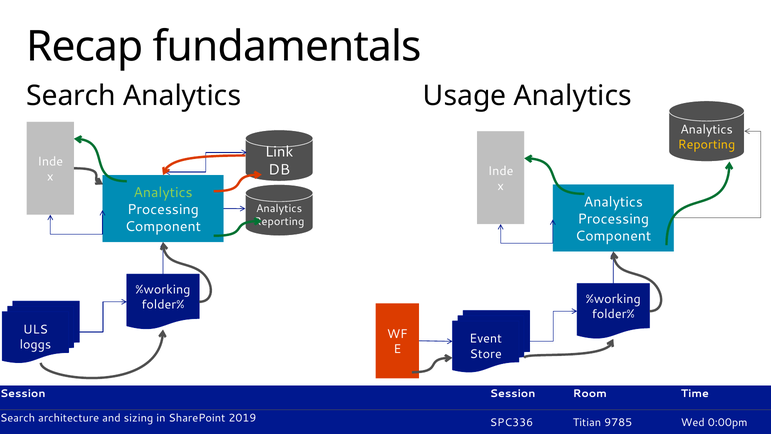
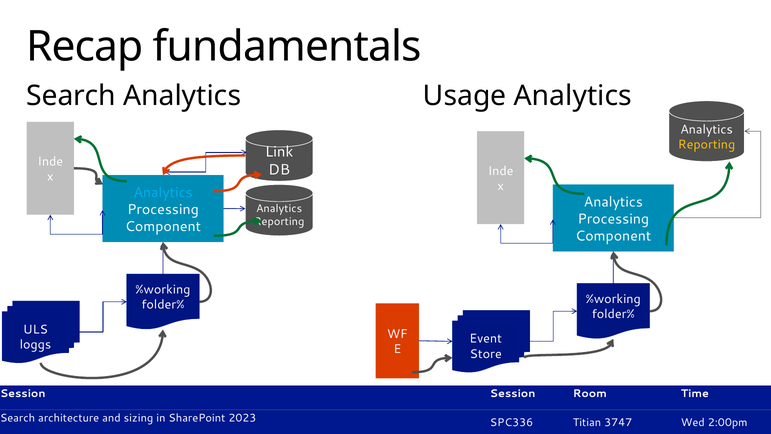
Analytics colour: light green -> light blue (163, 192)
2019: 2019 -> 2023 (242, 418)
9785: 9785 -> 3747 (618, 422)
0:00pm: 0:00pm -> 2:00pm (728, 422)
